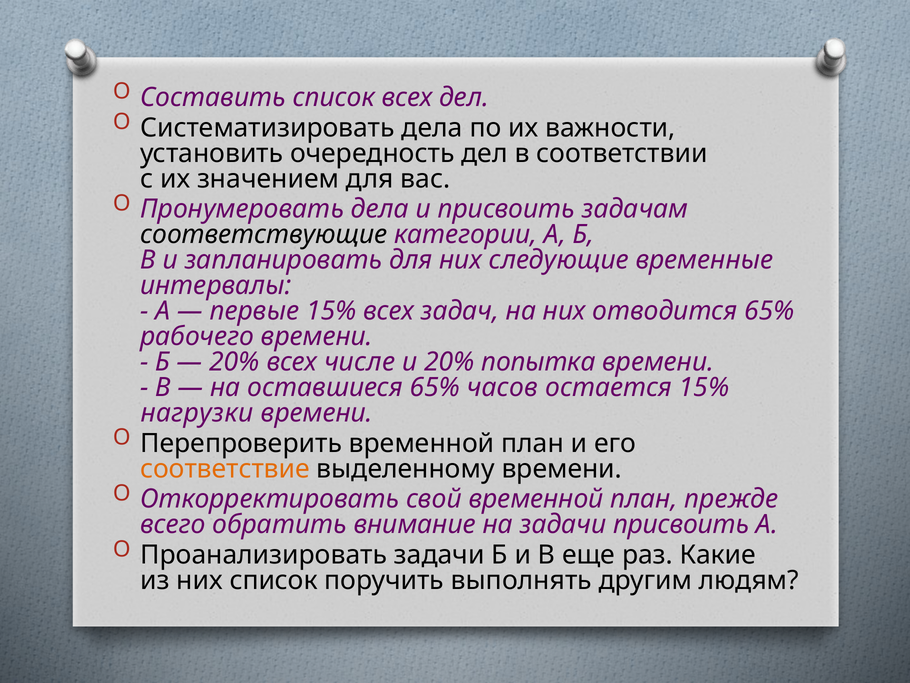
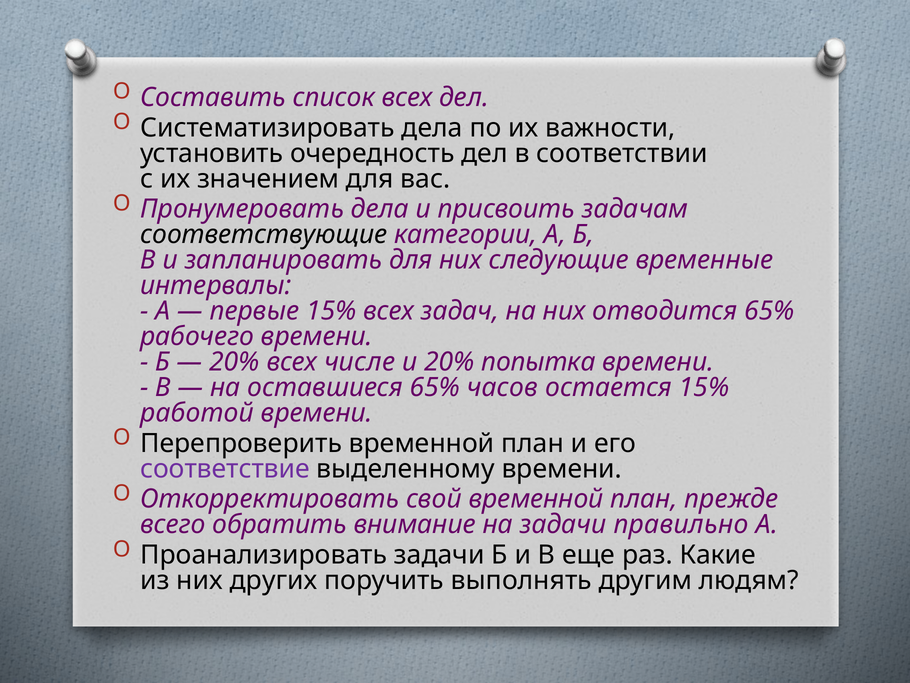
нагрузки: нагрузки -> работой (197, 413)
соответствие colour: orange -> purple (225, 468)
задачи присвоить: присвоить -> правильно (681, 524)
них список: список -> других (274, 580)
